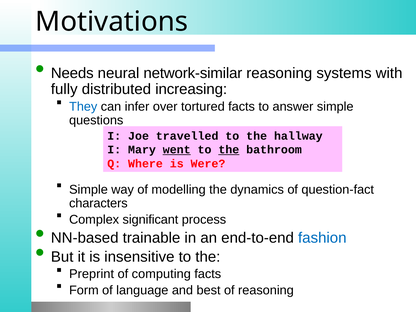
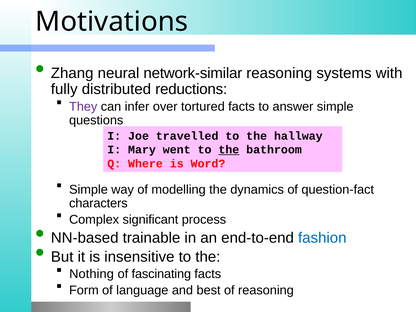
Needs: Needs -> Zhang (72, 73)
increasing: increasing -> reductions (191, 89)
They colour: blue -> purple (83, 107)
went underline: present -> none (177, 150)
Were: Were -> Word (208, 164)
Preprint: Preprint -> Nothing (92, 274)
computing: computing -> fascinating (161, 274)
